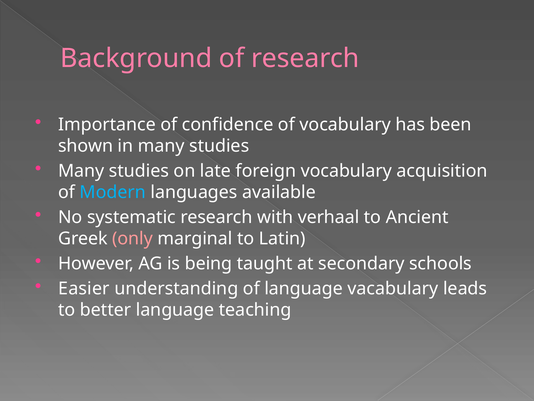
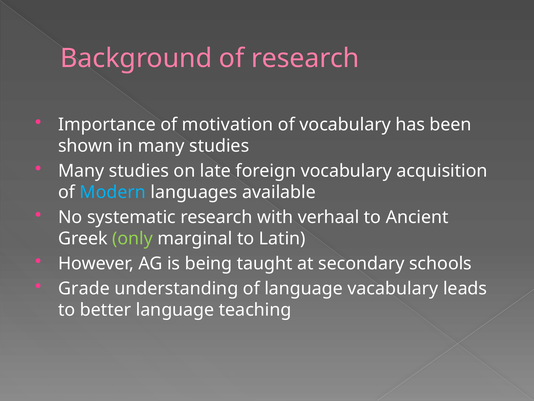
confidence: confidence -> motivation (228, 125)
only colour: pink -> light green (133, 238)
Easier: Easier -> Grade (84, 288)
